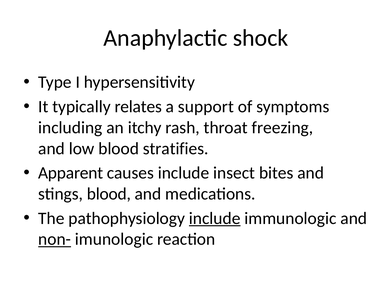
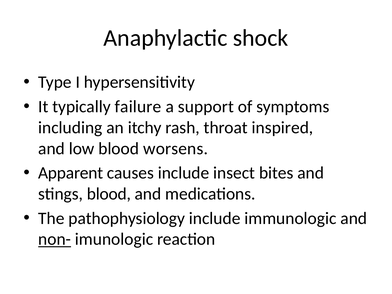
relates: relates -> failure (138, 107)
freezing: freezing -> inspired (282, 128)
stratifies: stratifies -> worsens (176, 149)
include underline: present -> none (215, 218)
